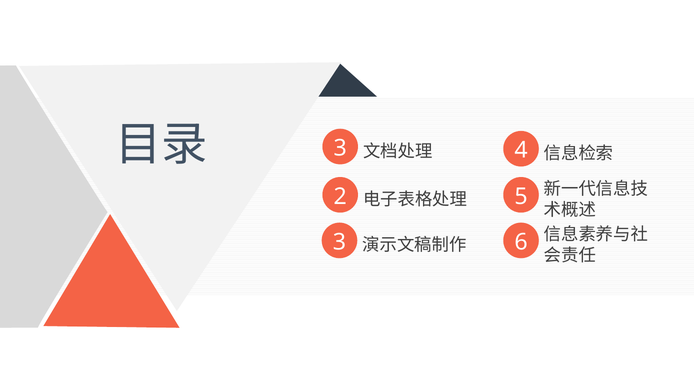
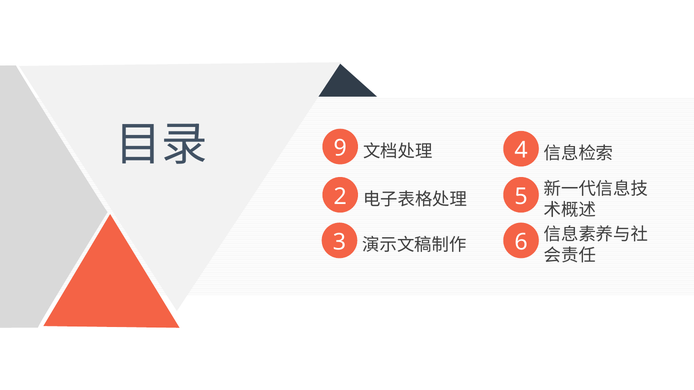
3: 3 -> 9 (340, 148)
